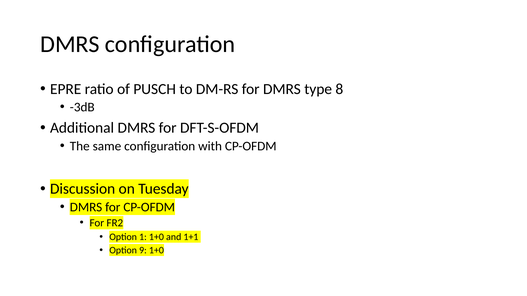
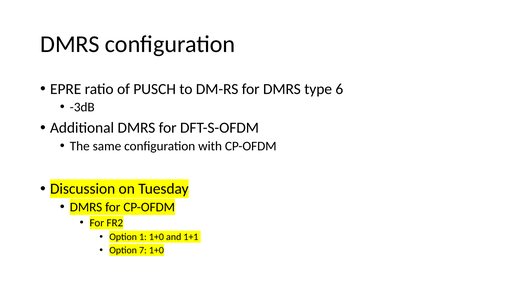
8: 8 -> 6 (339, 89)
9: 9 -> 7 (143, 251)
